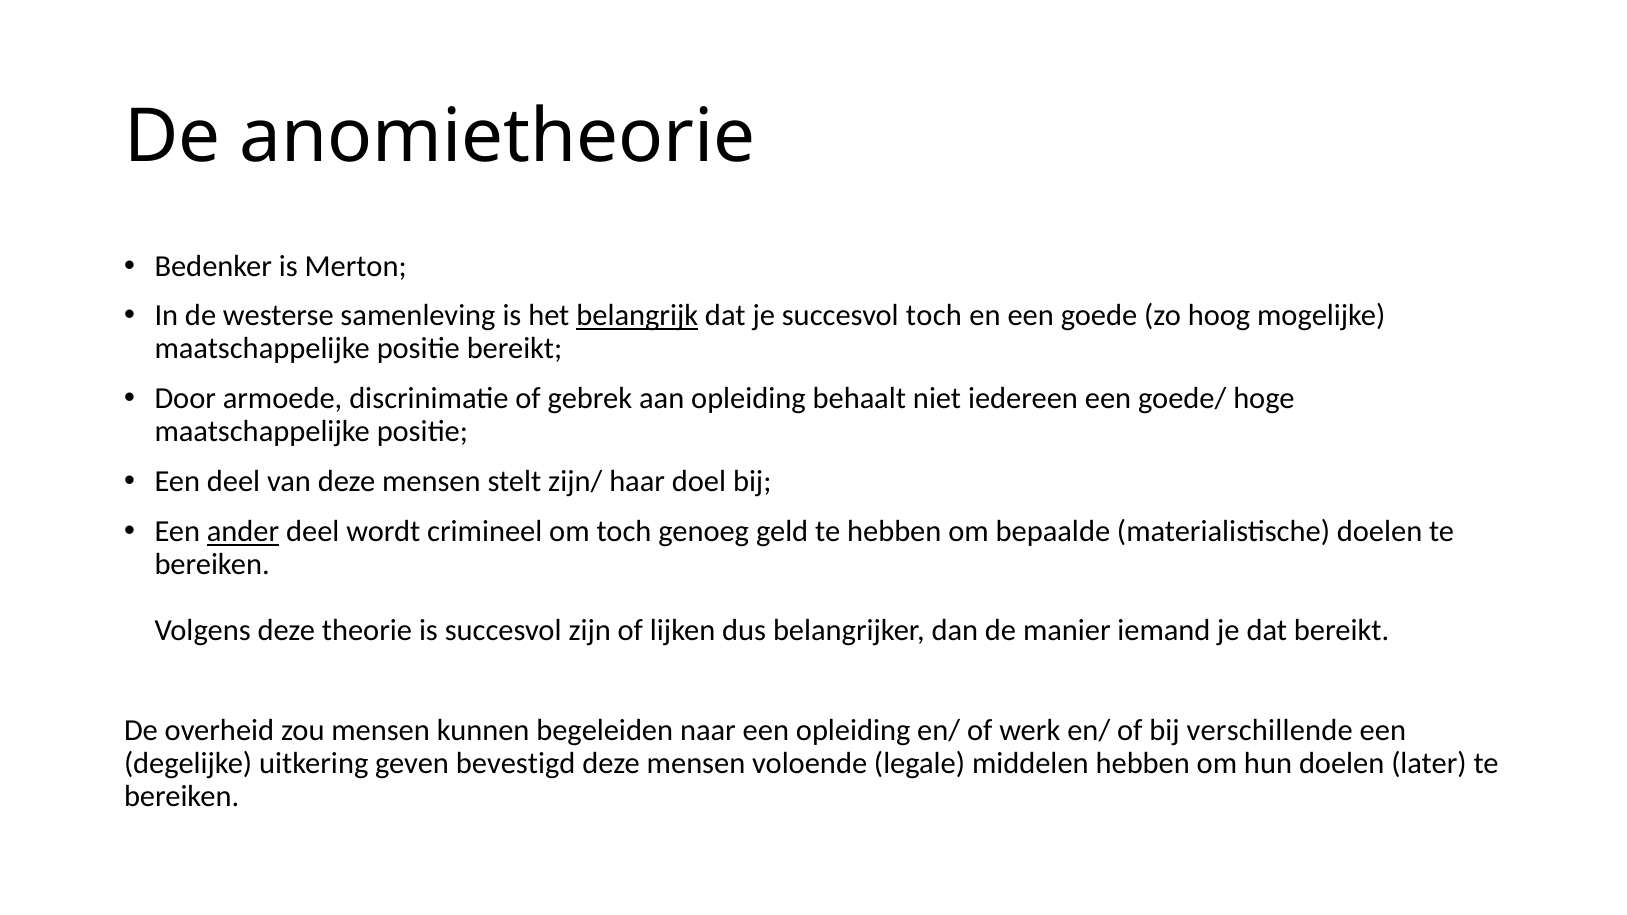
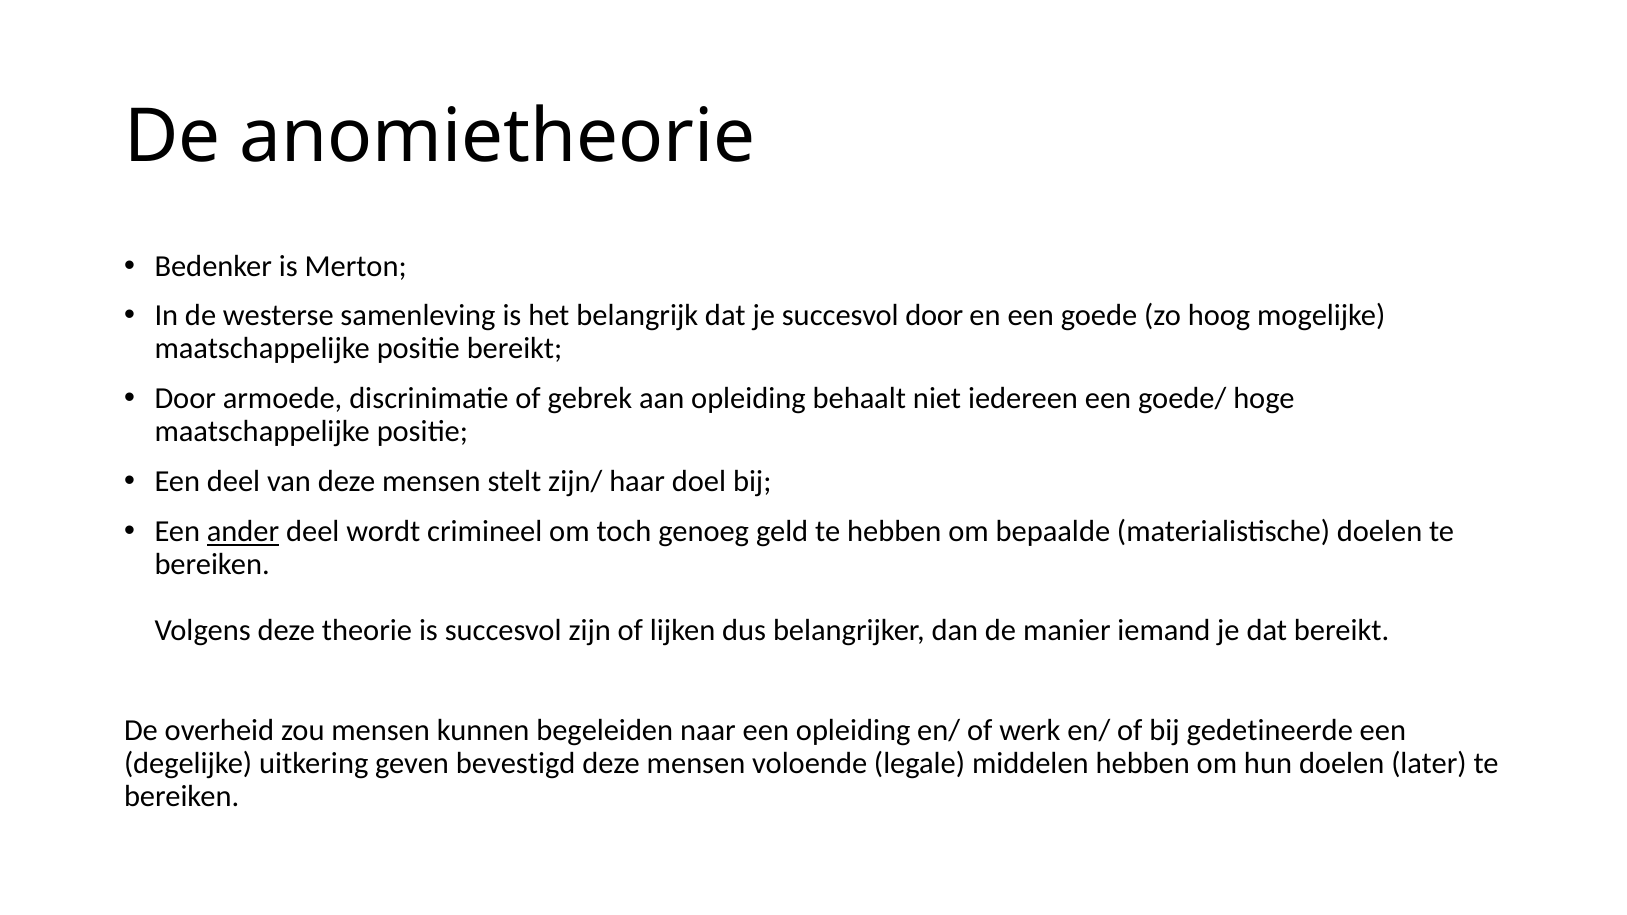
belangrijk underline: present -> none (637, 316)
succesvol toch: toch -> door (934, 316)
verschillende: verschillende -> gedetineerde (1270, 730)
